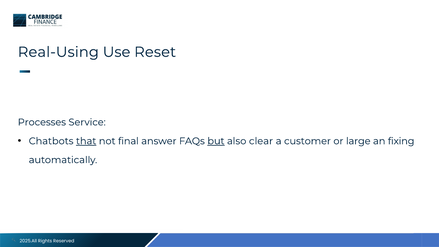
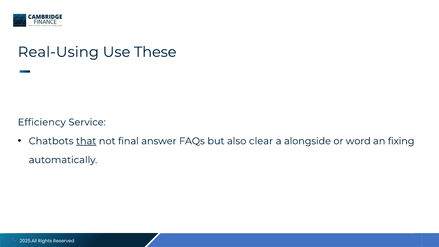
Reset: Reset -> These (155, 52)
Processes: Processes -> Efficiency (42, 122)
but underline: present -> none (216, 141)
customer: customer -> alongside (307, 141)
large: large -> word (358, 141)
